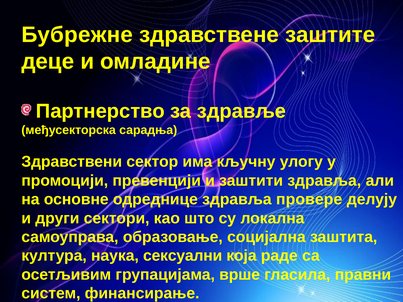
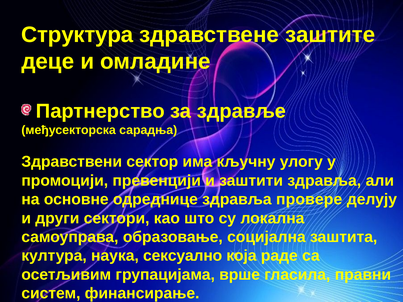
Бубрежне: Бубрежне -> Структура (77, 35)
сексуални: сексуални -> сексуално (183, 256)
